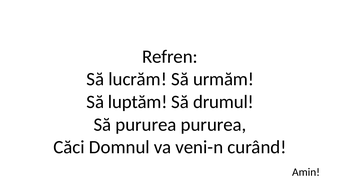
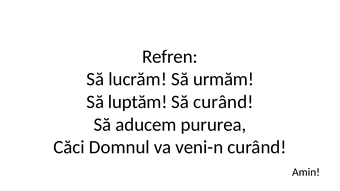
Să drumul: drumul -> curând (223, 102)
Să pururea: pururea -> aducem (146, 125)
